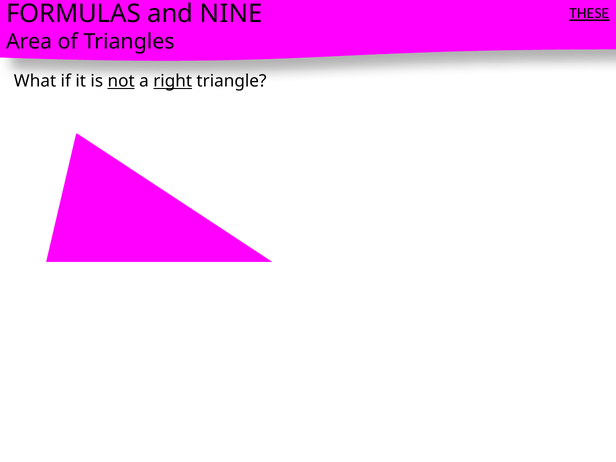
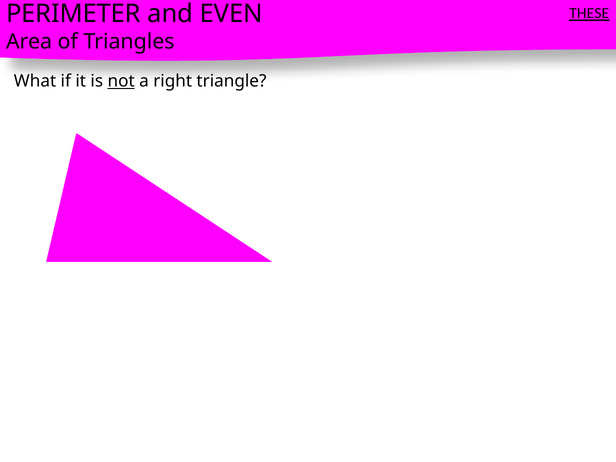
FORMULAS: FORMULAS -> PERIMETER (73, 14)
NINE: NINE -> EVEN (231, 14)
right underline: present -> none (173, 81)
